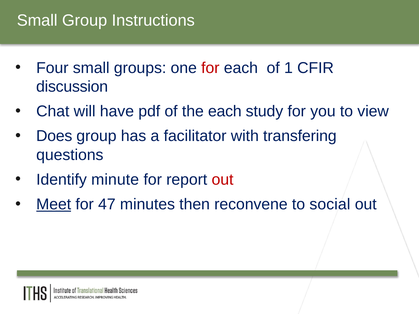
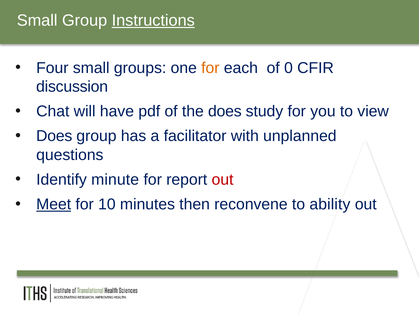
Instructions underline: none -> present (153, 20)
for colour: red -> orange (210, 68)
1: 1 -> 0 (288, 68)
the each: each -> does (225, 112)
transfering: transfering -> unplanned (300, 136)
47: 47 -> 10 (107, 204)
social: social -> ability (330, 204)
